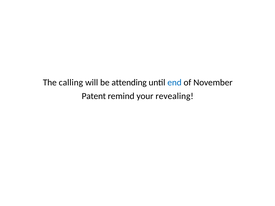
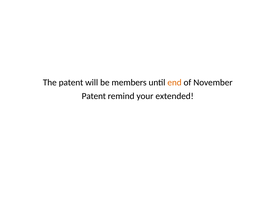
The calling: calling -> patent (71, 83)
attending: attending -> members (129, 83)
end colour: blue -> orange (175, 83)
revealing: revealing -> extended (175, 96)
